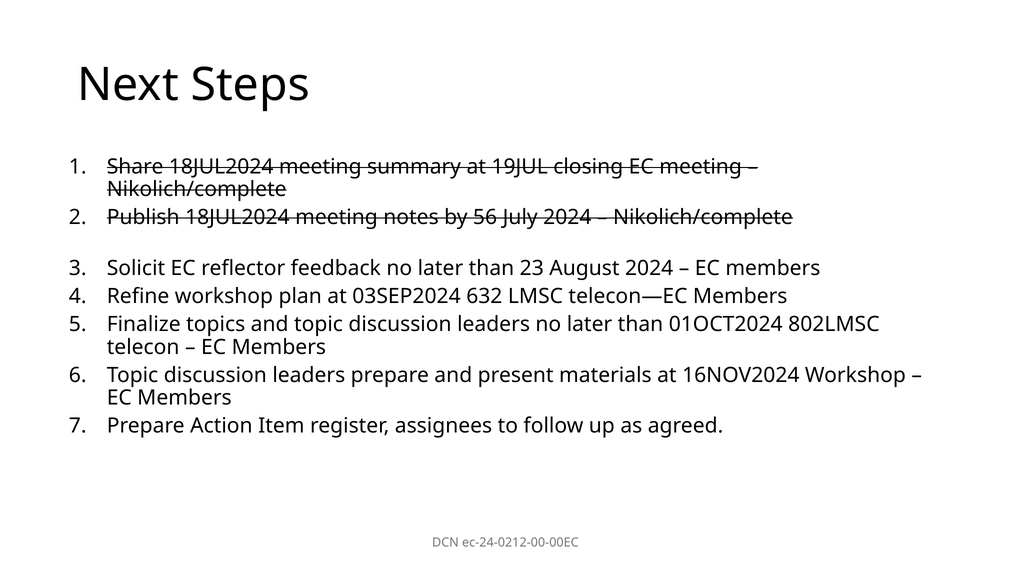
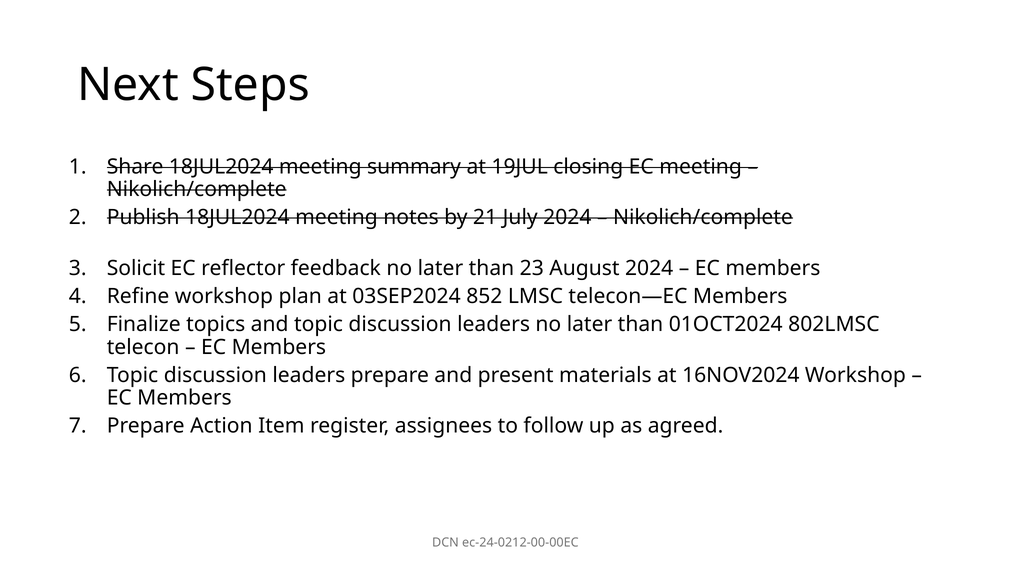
56: 56 -> 21 (485, 217)
632: 632 -> 852 (484, 296)
